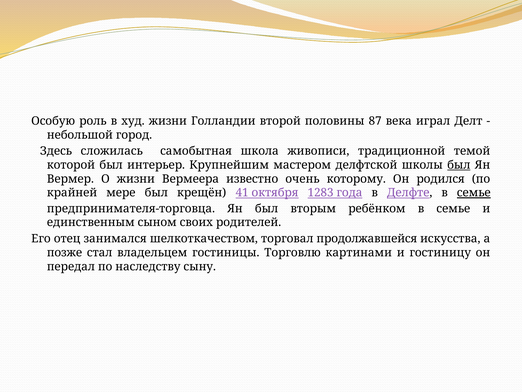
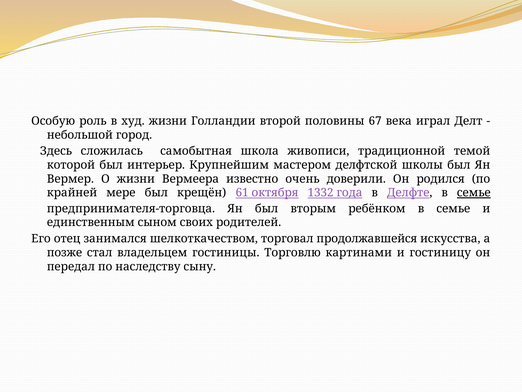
87: 87 -> 67 (375, 121)
был underline: present -> none (459, 165)
которому: которому -> доверили (356, 179)
41: 41 -> 61 (242, 193)
1283: 1283 -> 1332 (321, 193)
